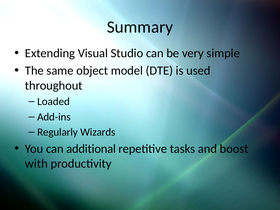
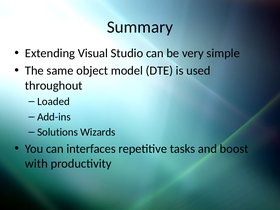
Regularly: Regularly -> Solutions (58, 132)
additional: additional -> interfaces (91, 149)
